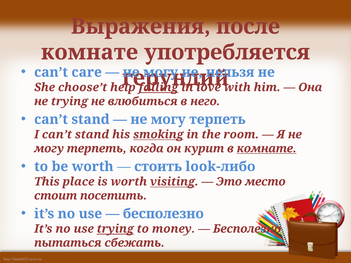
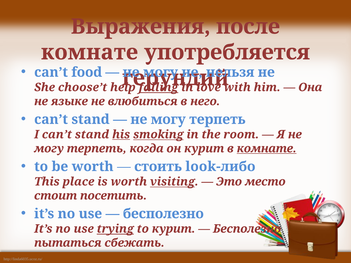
care: care -> food (87, 72)
не trying: trying -> языке (69, 101)
his underline: none -> present (121, 135)
to money: money -> курит (174, 229)
